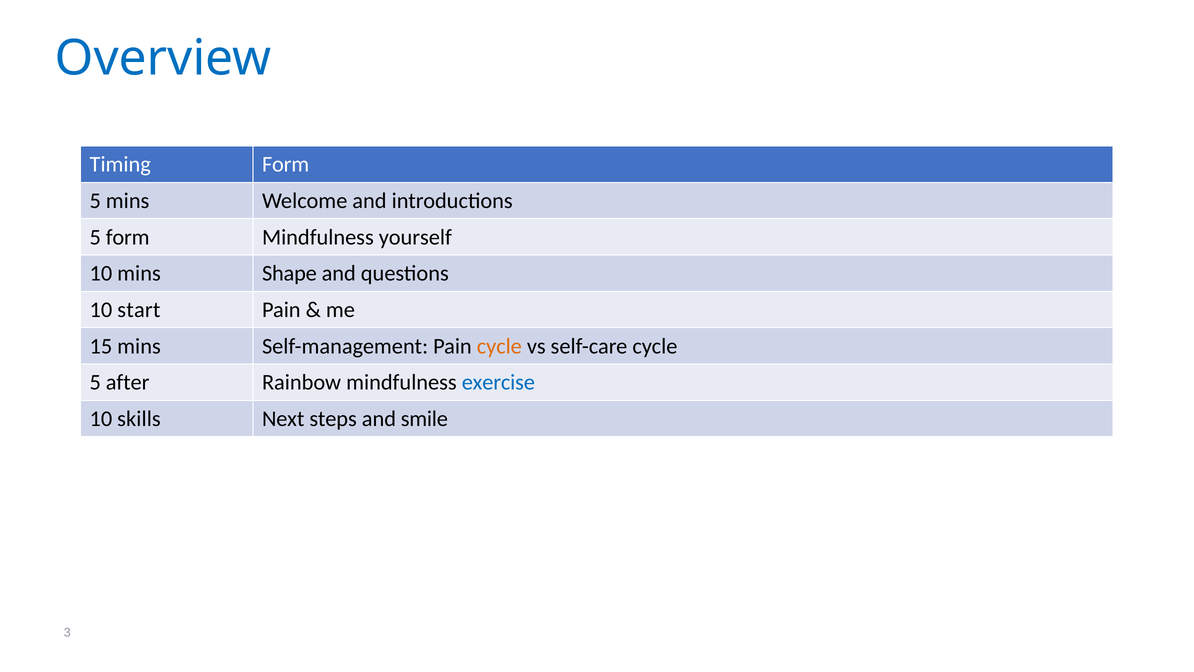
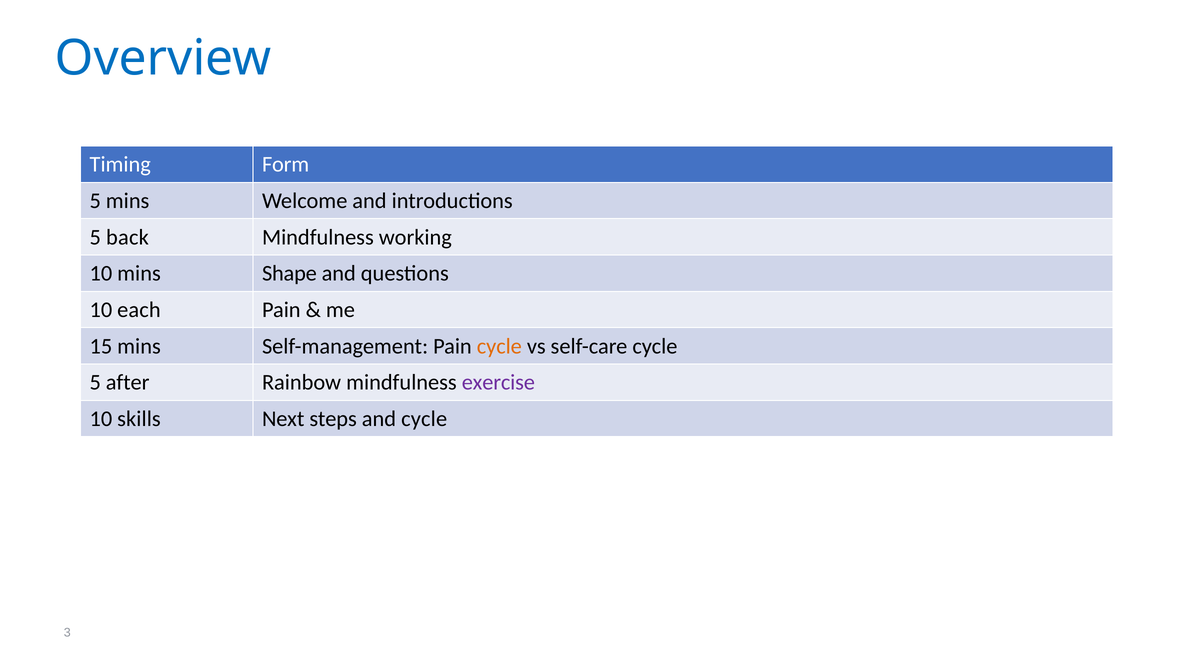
5 form: form -> back (127, 237)
yourself: yourself -> working (415, 237)
start: start -> each (139, 310)
exercise colour: blue -> purple (498, 382)
and smile: smile -> cycle (424, 419)
